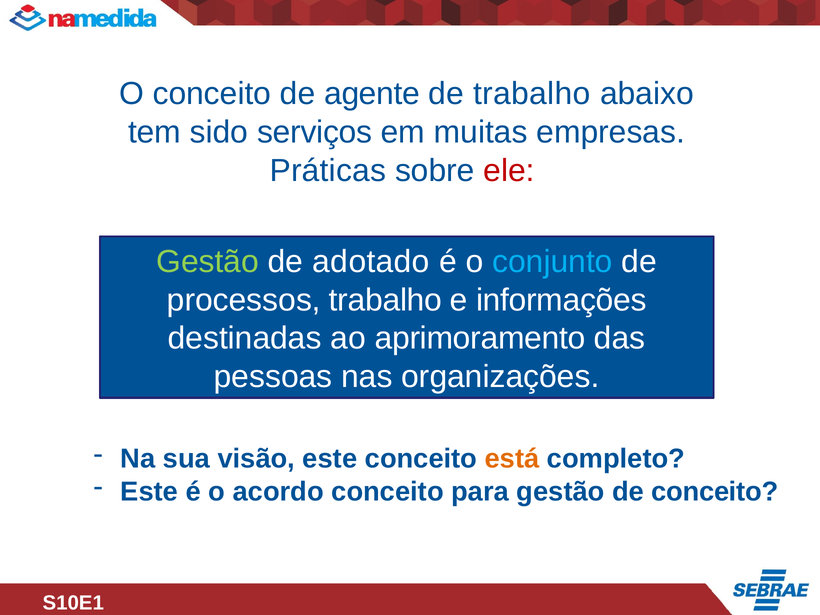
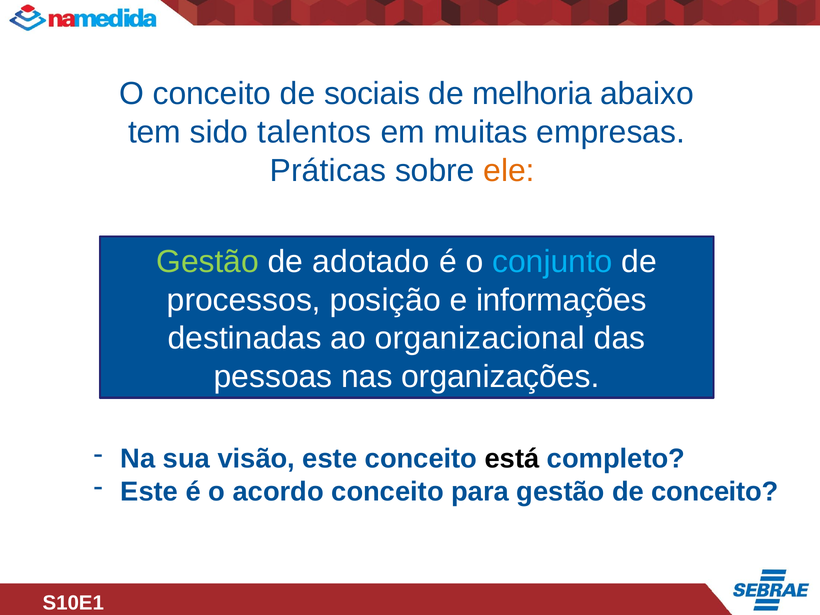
agente: agente -> sociais (372, 94)
de trabalho: trabalho -> melhoria (532, 94)
serviços: serviços -> talentos (314, 132)
ele colour: red -> orange (509, 171)
processos trabalho: trabalho -> posição (385, 300)
aprimoramento: aprimoramento -> organizacional (480, 338)
está colour: orange -> black (512, 459)
